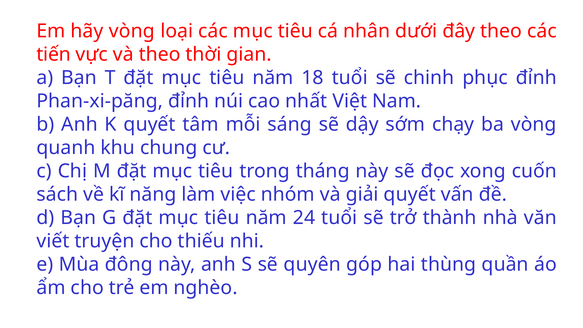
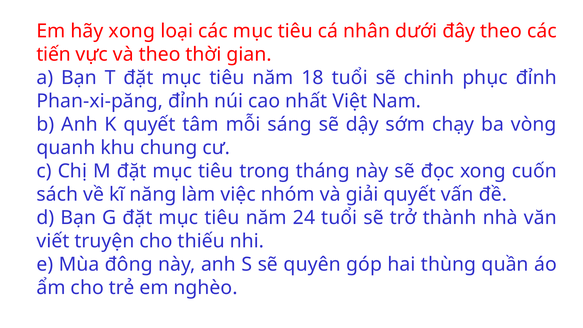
hãy vòng: vòng -> xong (132, 31)
